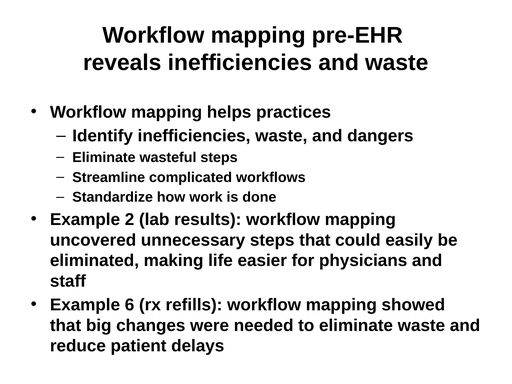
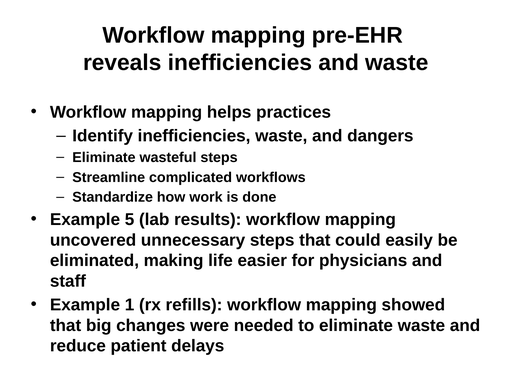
2: 2 -> 5 (130, 220)
6: 6 -> 1 (130, 305)
